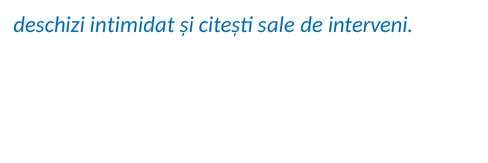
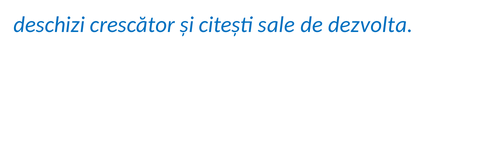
intimidat: intimidat -> crescător (132, 25)
interveni: interveni -> dezvolta (370, 25)
